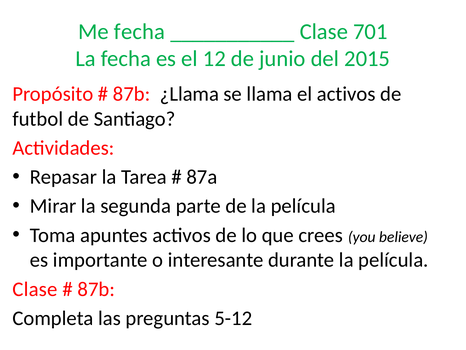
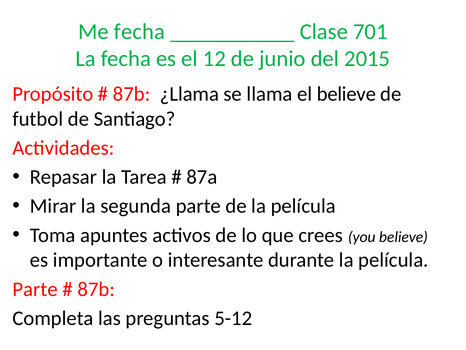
el activos: activos -> believe (346, 94)
Clase: Clase -> Parte (35, 289)
